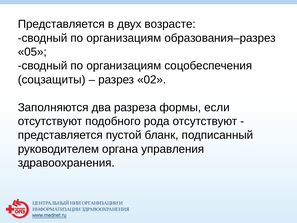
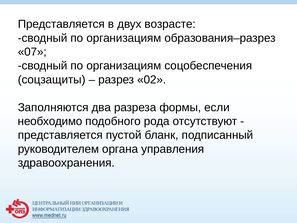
05: 05 -> 07 (32, 52)
отсутствуют: отсутствуют -> необходимо (50, 121)
